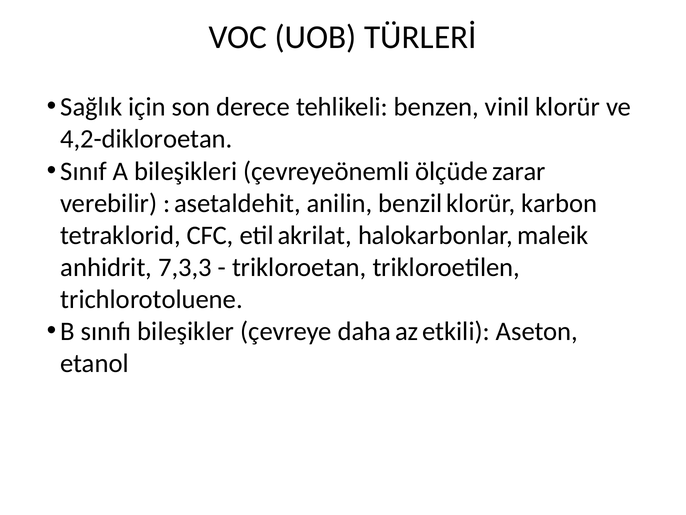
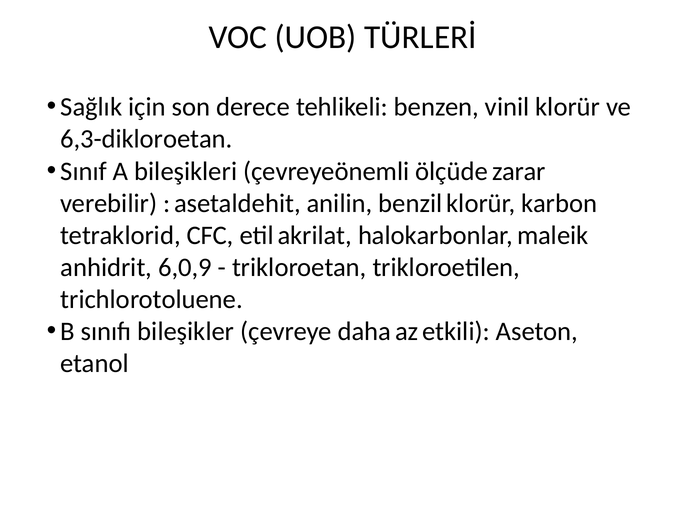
4,2-dikloroetan: 4,2-dikloroetan -> 6,3-dikloroetan (146, 139)
7,3,3: 7,3,3 -> 6,0,9 (185, 267)
